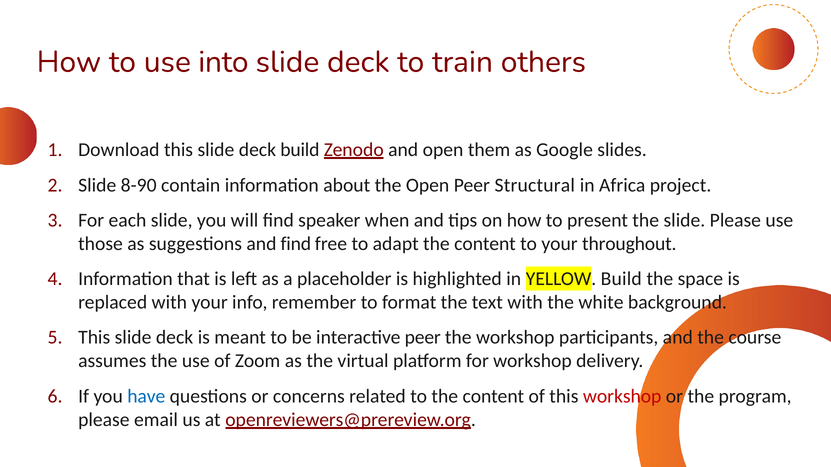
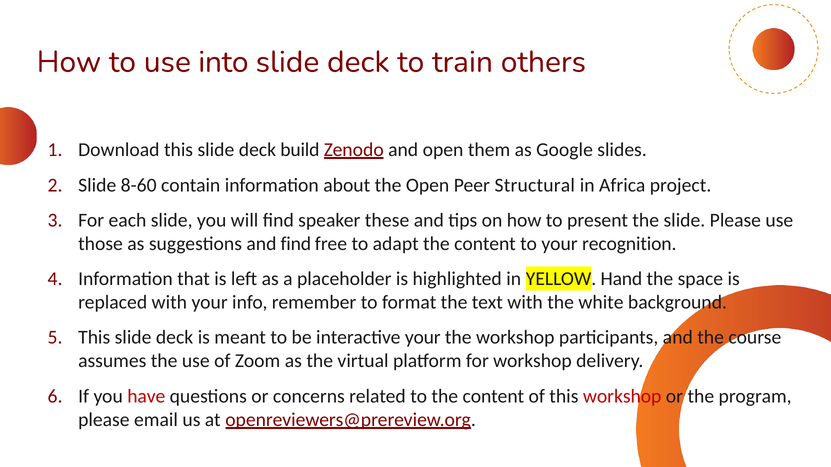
8-90: 8-90 -> 8-60 (139, 185)
when: when -> these (387, 220)
throughout: throughout -> recognition (629, 244)
YELLOW Build: Build -> Hand (621, 279)
interactive peer: peer -> your (423, 338)
have colour: blue -> red (146, 396)
